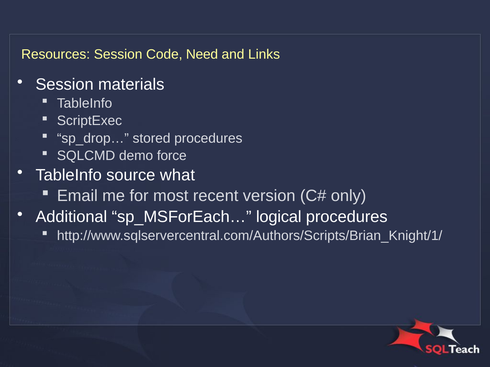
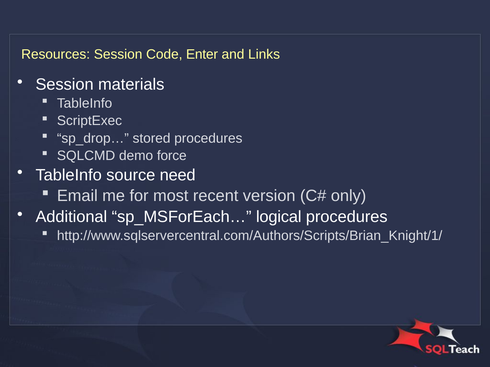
Need: Need -> Enter (202, 54)
what: what -> need (178, 175)
